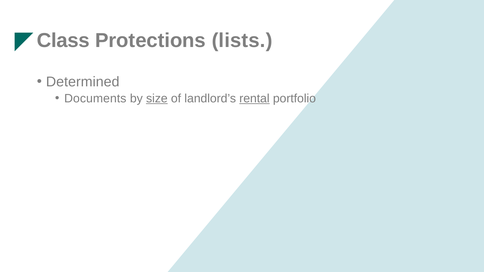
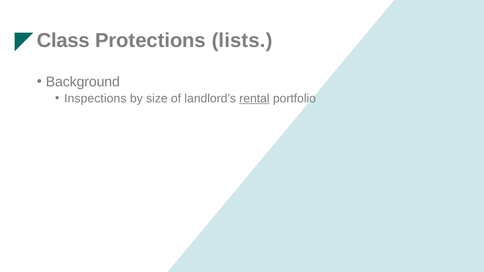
Determined: Determined -> Background (83, 82)
Documents: Documents -> Inspections (95, 99)
size underline: present -> none (157, 99)
